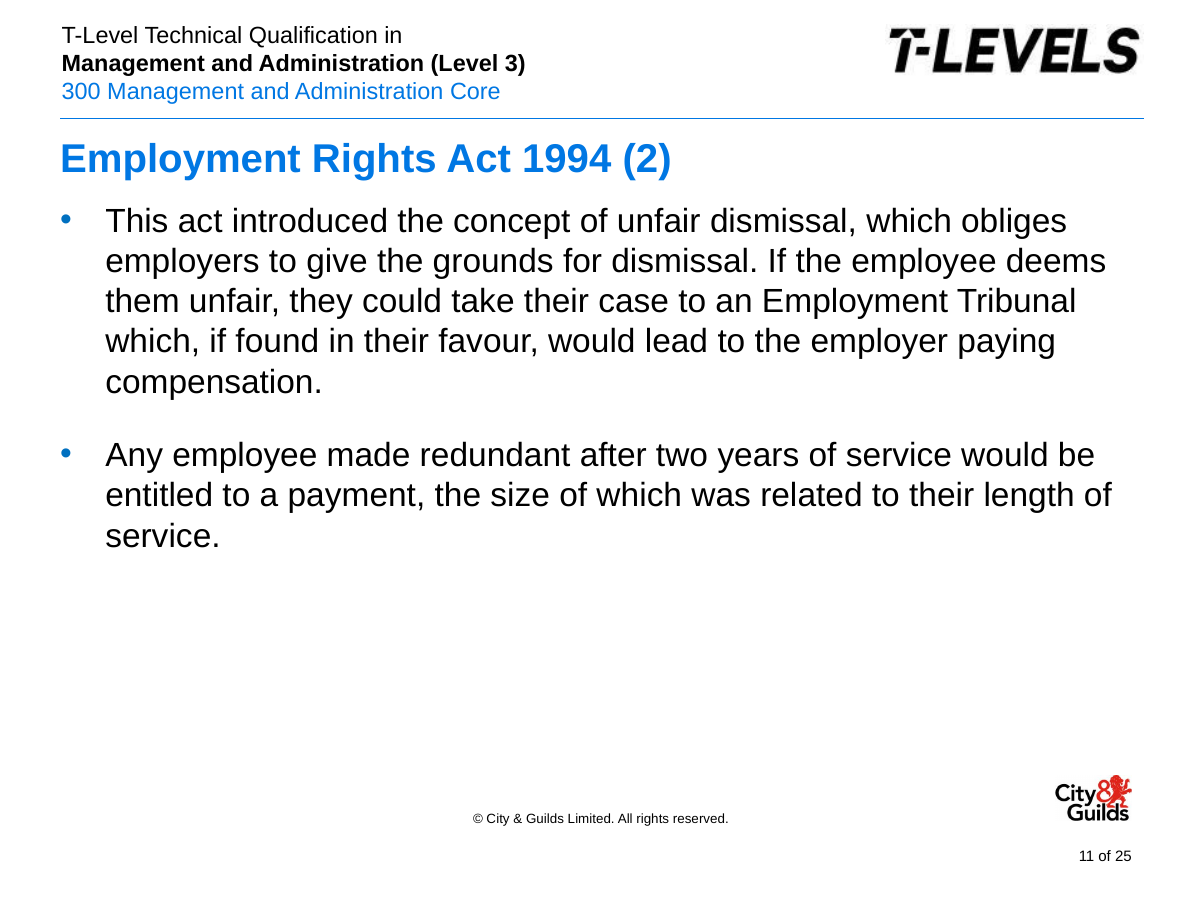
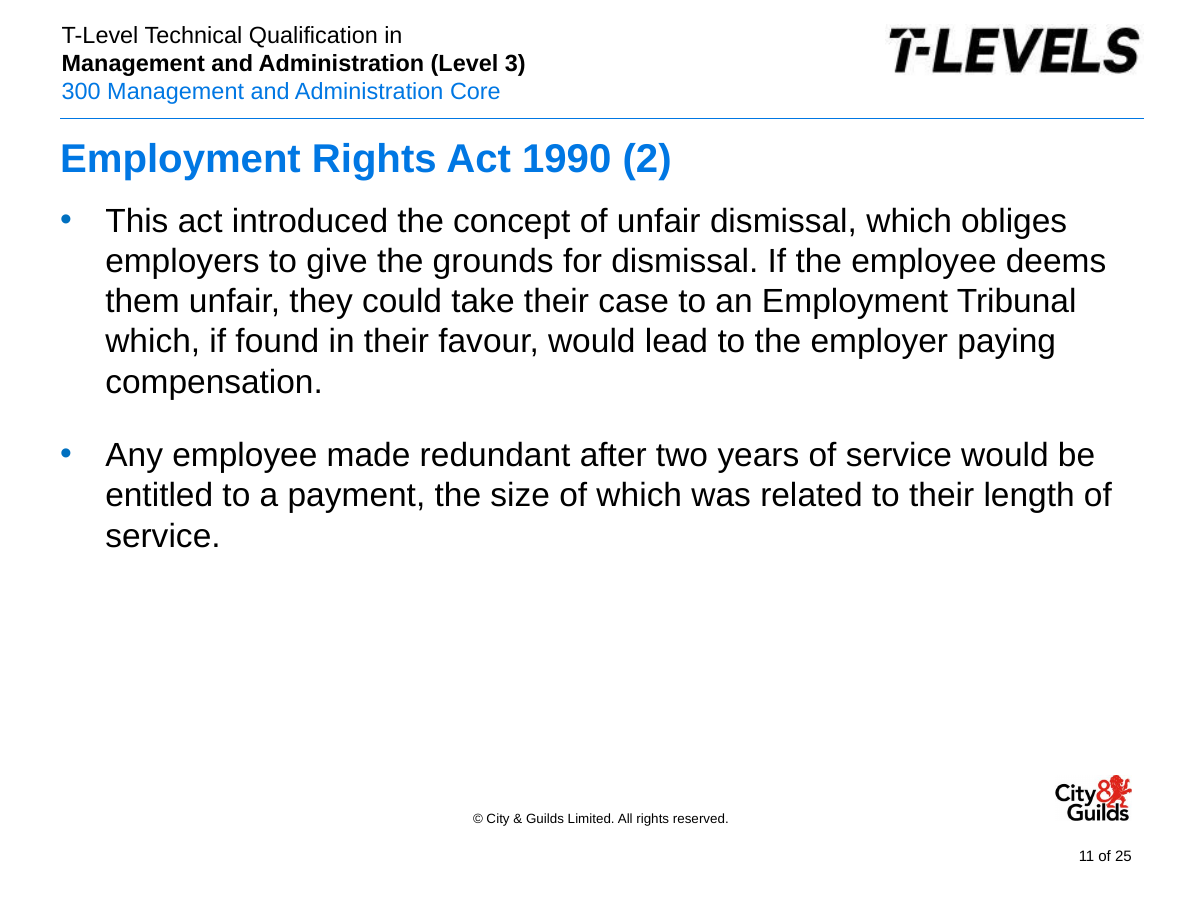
1994: 1994 -> 1990 (567, 160)
